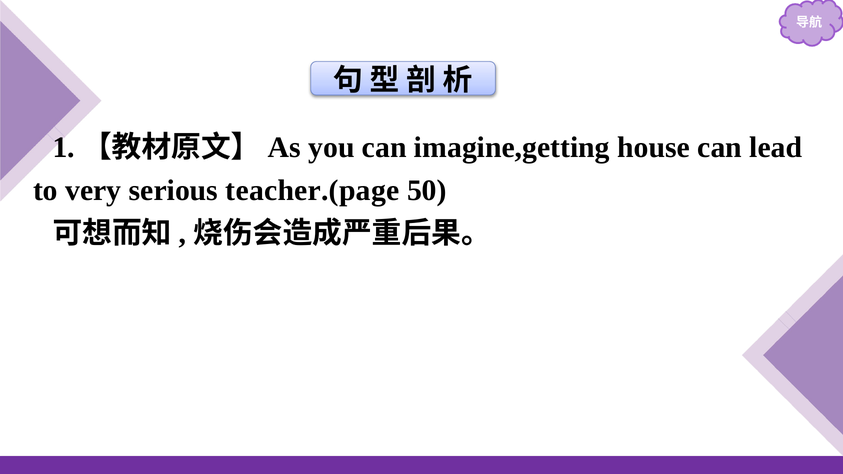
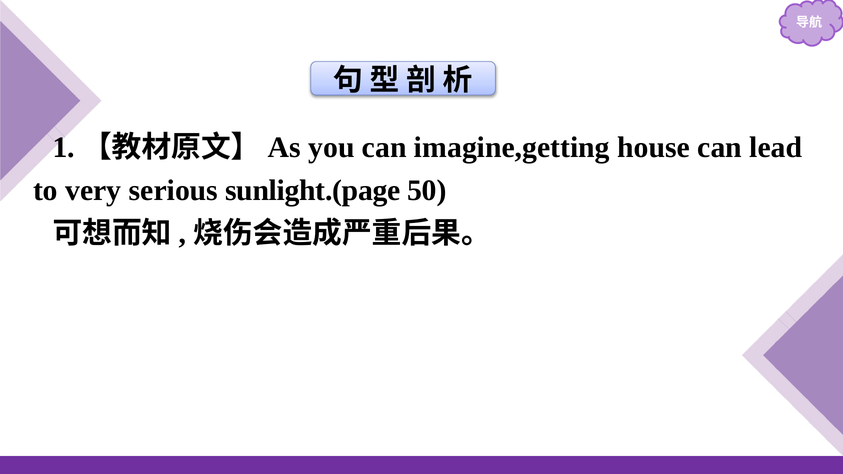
teacher.(page: teacher.(page -> sunlight.(page (313, 190)
